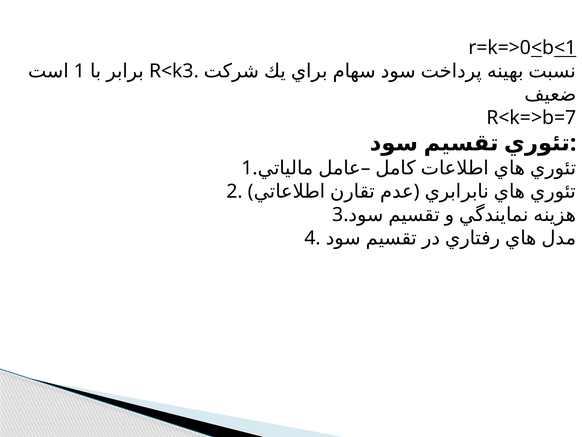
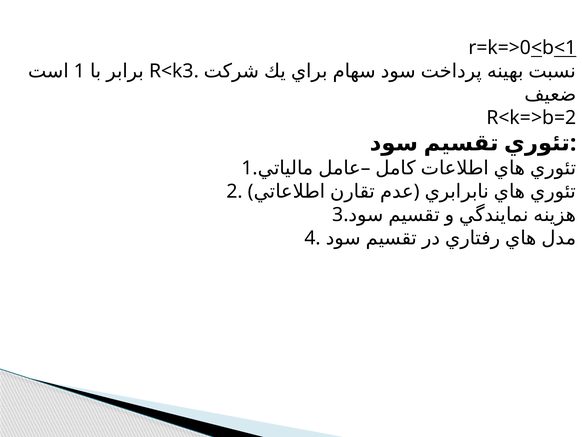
R<k=>b=7: R<k=>b=7 -> R<k=>b=2 (531, 118)
